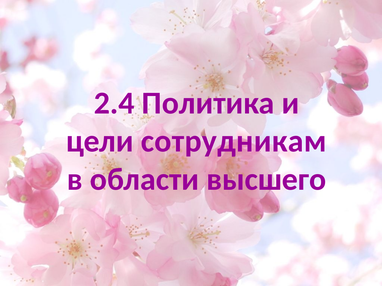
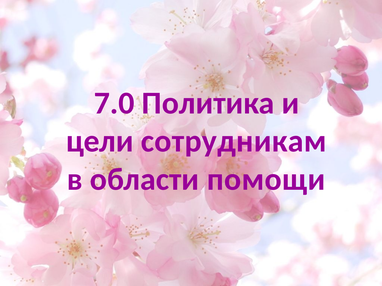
2.4: 2.4 -> 7.0 (114, 103)
высшего: высшего -> помощи (266, 180)
